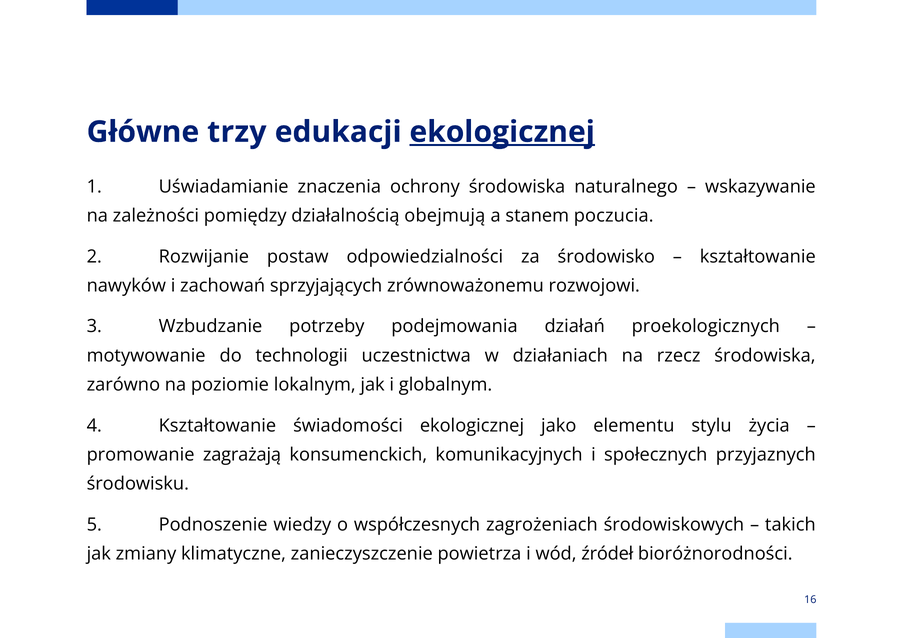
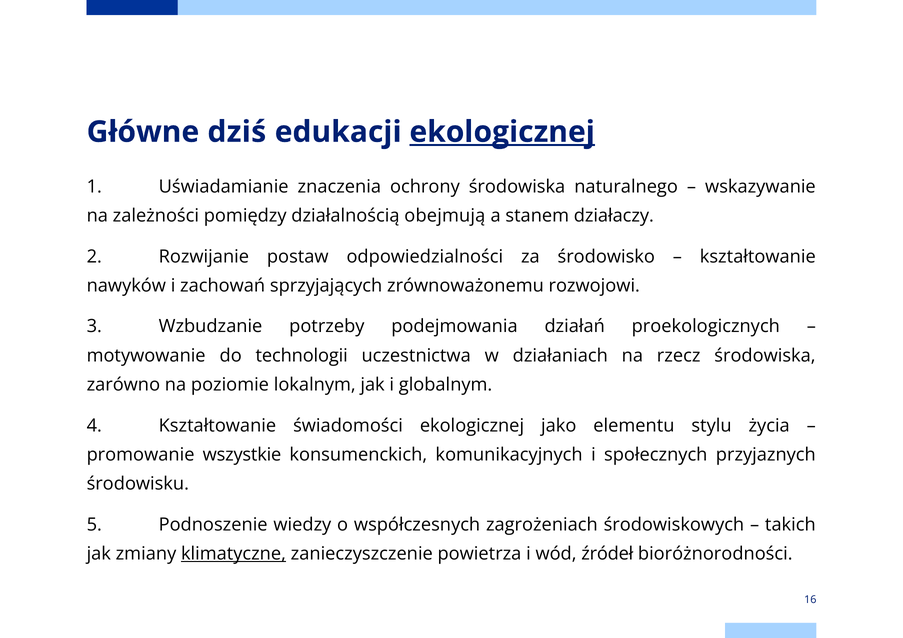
trzy: trzy -> dziś (237, 132)
poczucia: poczucia -> działaczy (614, 216)
zagrażają: zagrażają -> wszystkie (242, 455)
klimatyczne underline: none -> present (233, 554)
